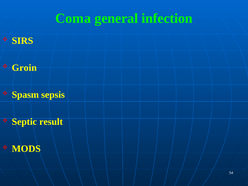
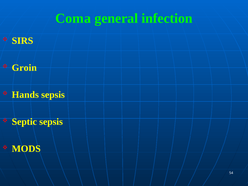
Spasm: Spasm -> Hands (25, 95)
Septic result: result -> sepsis (51, 122)
